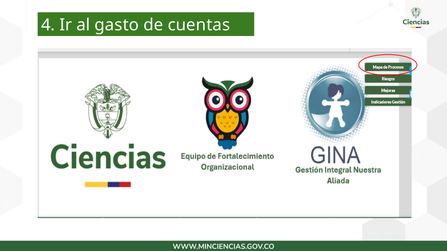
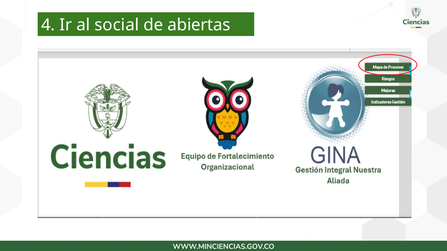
gasto: gasto -> social (117, 25)
cuentas: cuentas -> abiertas (199, 25)
